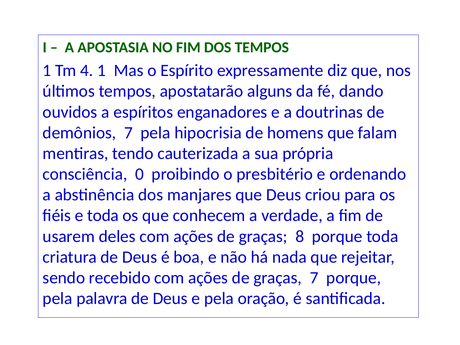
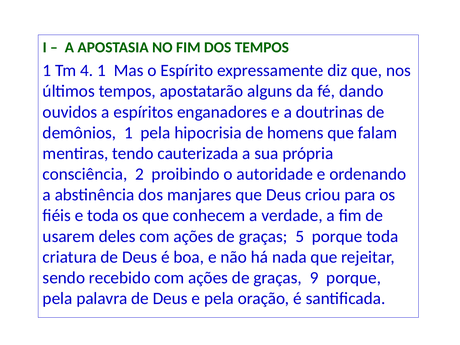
demônios 7: 7 -> 1 (128, 133)
0: 0 -> 2 (139, 174)
presbitério: presbitério -> autoridade (275, 174)
8: 8 -> 5 (300, 236)
graças 7: 7 -> 9 (314, 278)
